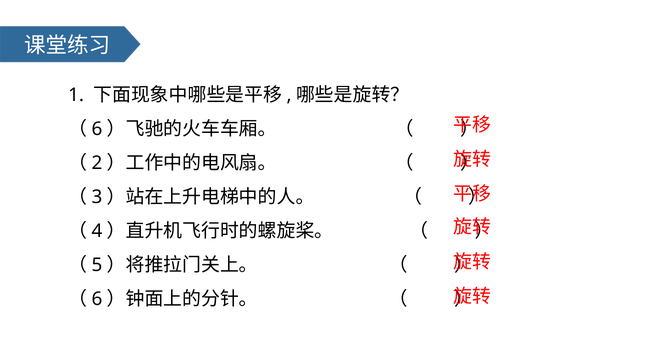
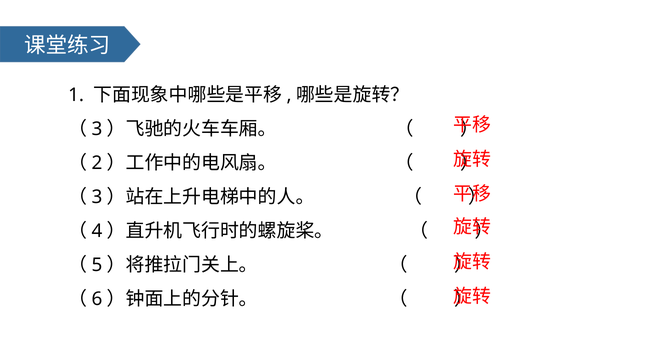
6: 6 -> 3 (97, 129)
